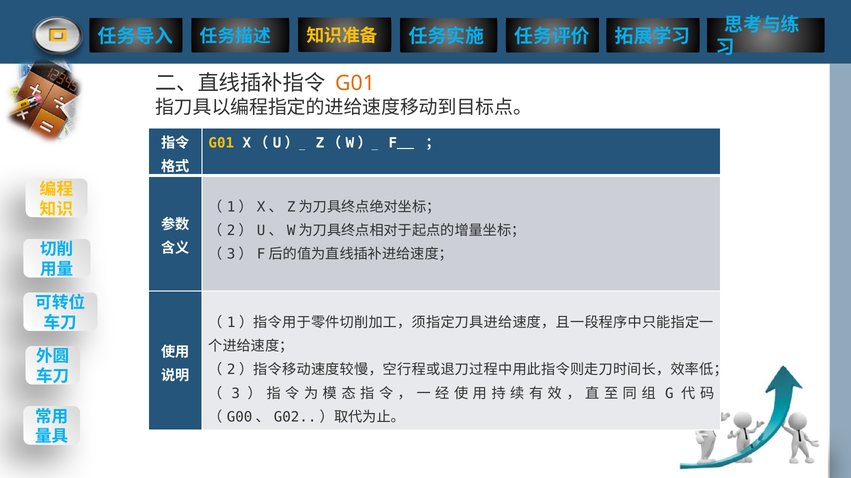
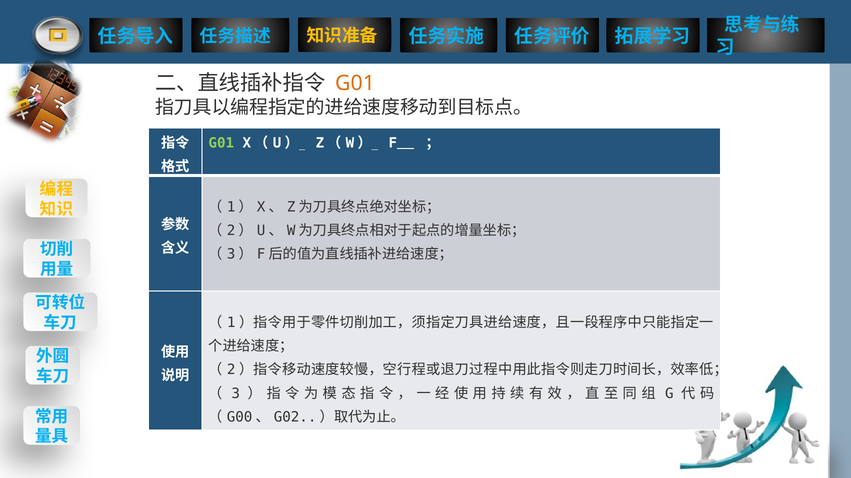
G01 colour: yellow -> light green (221, 143)
